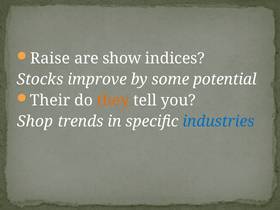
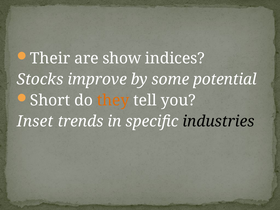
Raise: Raise -> Their (50, 58)
Their: Their -> Short (50, 100)
Shop: Shop -> Inset (35, 121)
industries colour: blue -> black (218, 121)
